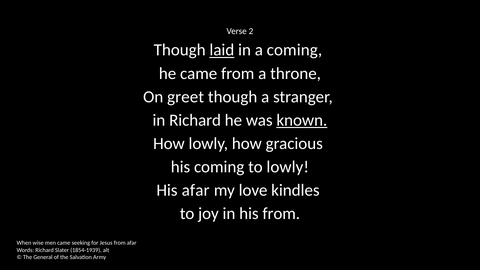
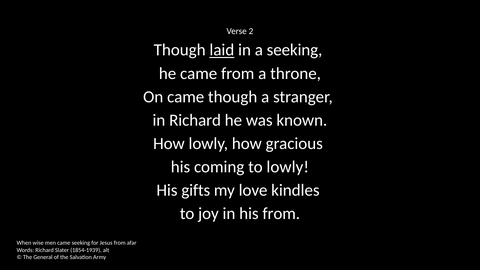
a coming: coming -> seeking (295, 50)
On greet: greet -> came (186, 97)
known underline: present -> none (302, 120)
His afar: afar -> gifts (196, 190)
